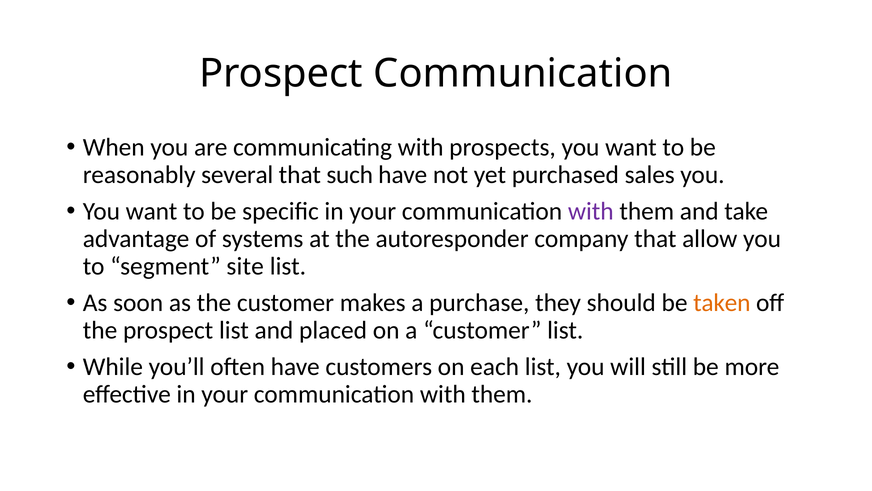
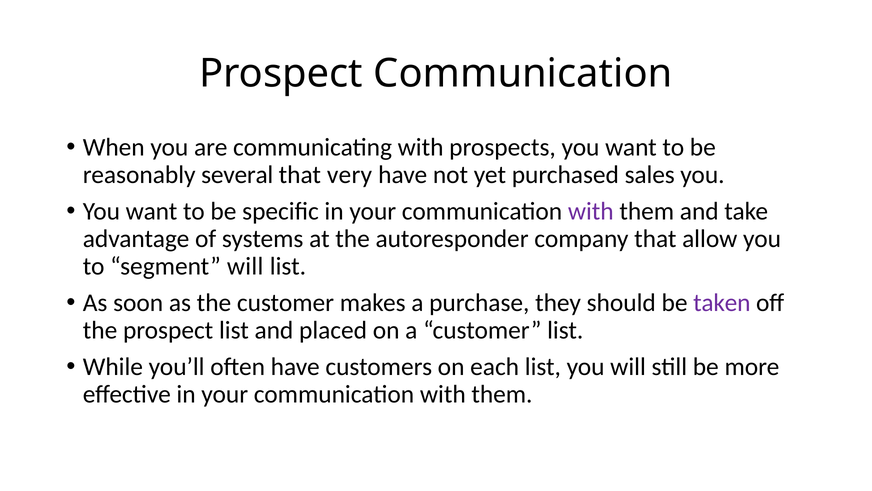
such: such -> very (349, 175)
segment site: site -> will (245, 266)
taken colour: orange -> purple (722, 303)
